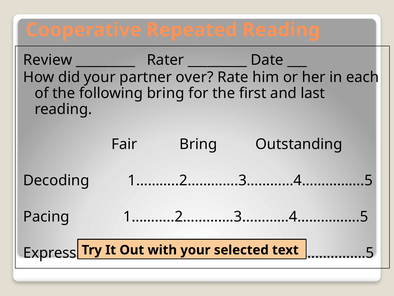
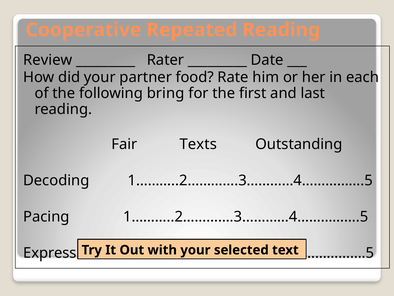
over: over -> food (195, 77)
Fair Bring: Bring -> Texts (198, 144)
